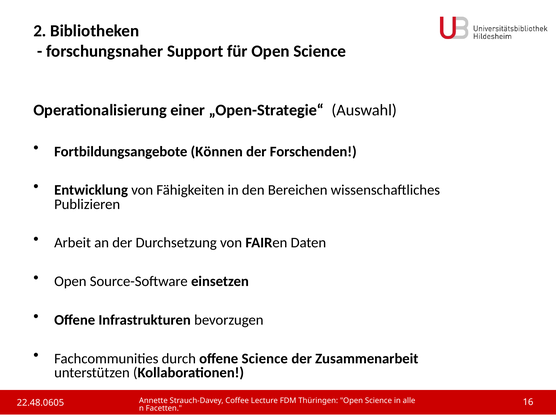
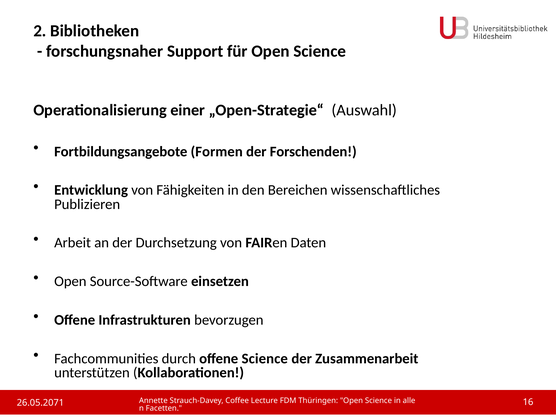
Können: Können -> Formen (217, 151)
22.48.0605: 22.48.0605 -> 26.05.2071 (40, 403)
